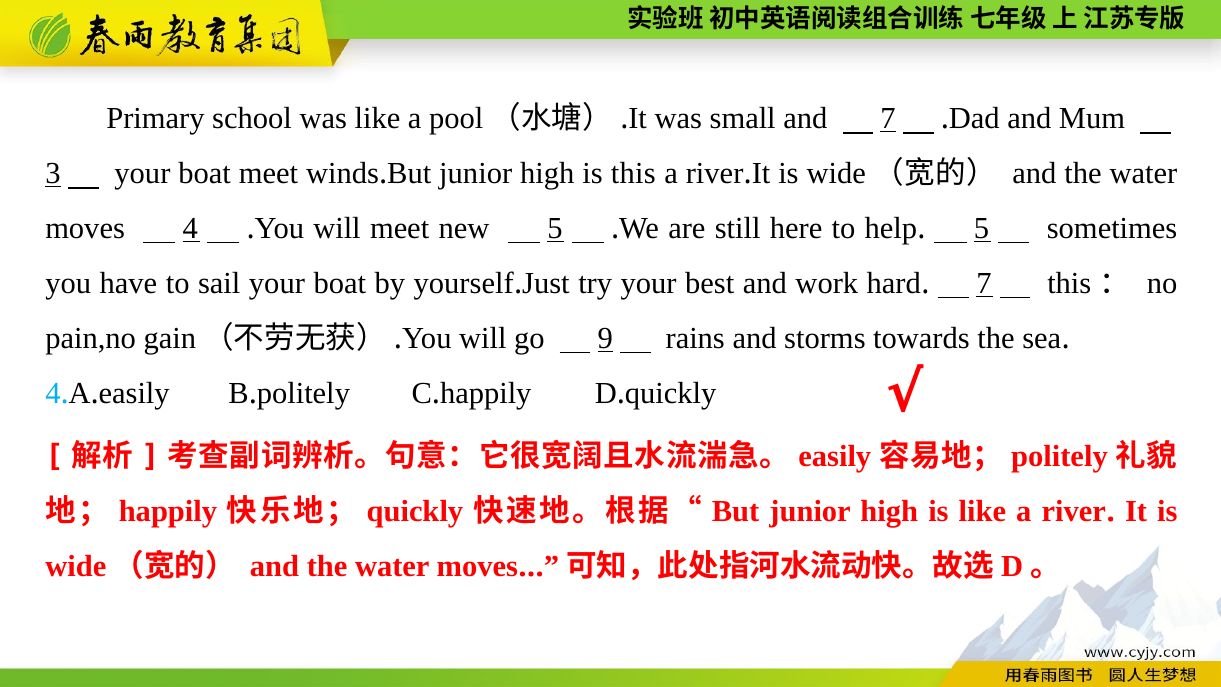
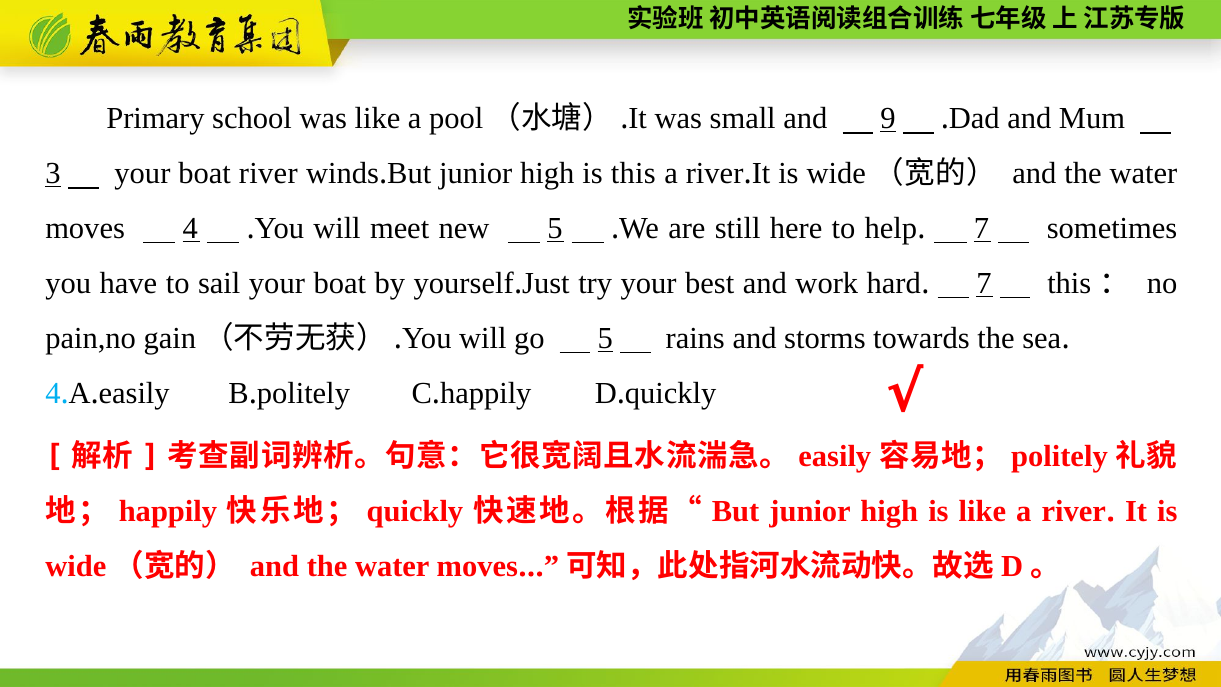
and 7: 7 -> 9 (888, 118)
boat meet: meet -> river (268, 173)
5: 5 -> 7 (982, 228)
go 9: 9 -> 5 (605, 338)
